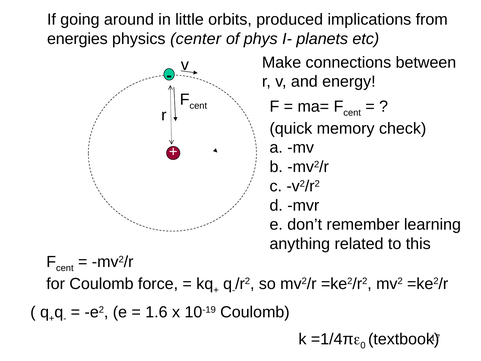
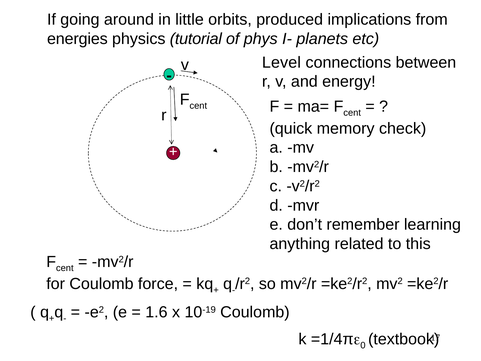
center: center -> tutorial (196, 39)
Make: Make -> Level (281, 62)
